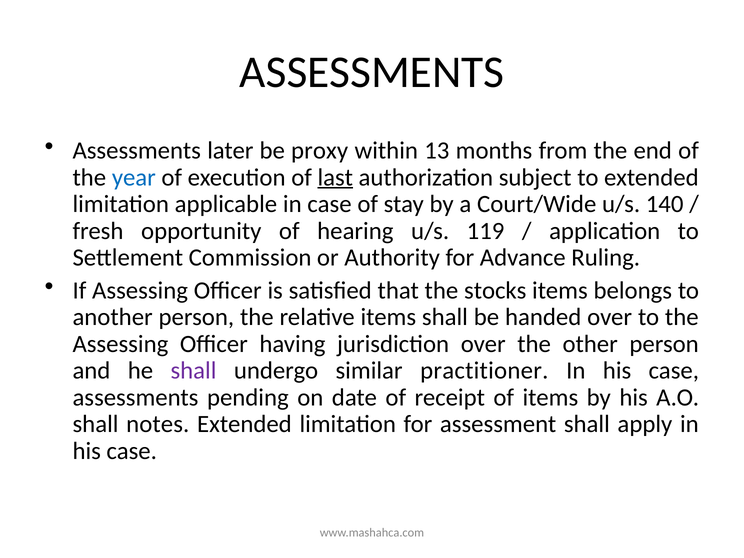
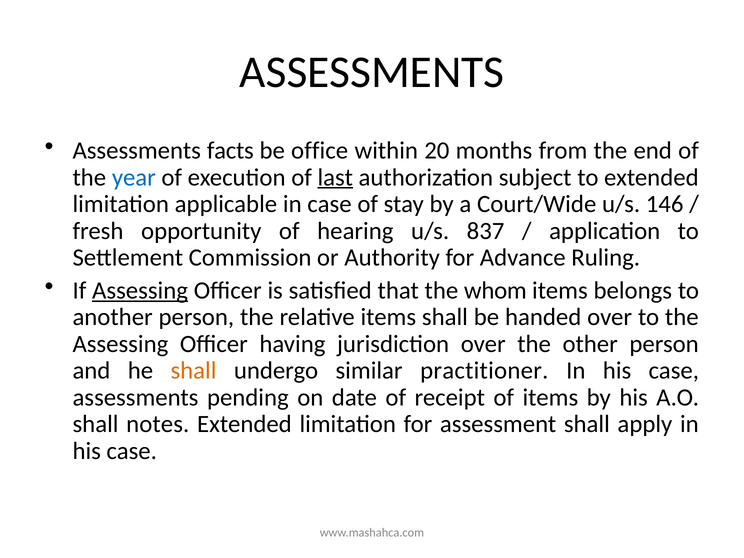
later: later -> facts (230, 151)
proxy: proxy -> office (320, 151)
13: 13 -> 20 (437, 151)
140: 140 -> 146 (665, 204)
119: 119 -> 837 (486, 231)
Assessing underline: none -> present (140, 290)
stocks: stocks -> whom (495, 290)
shall colour: purple -> orange (193, 371)
